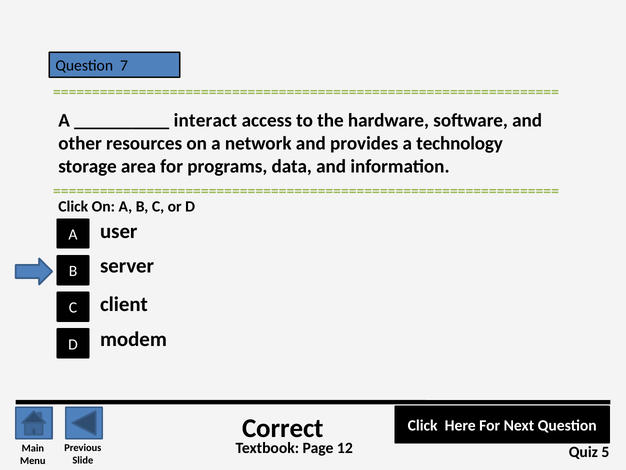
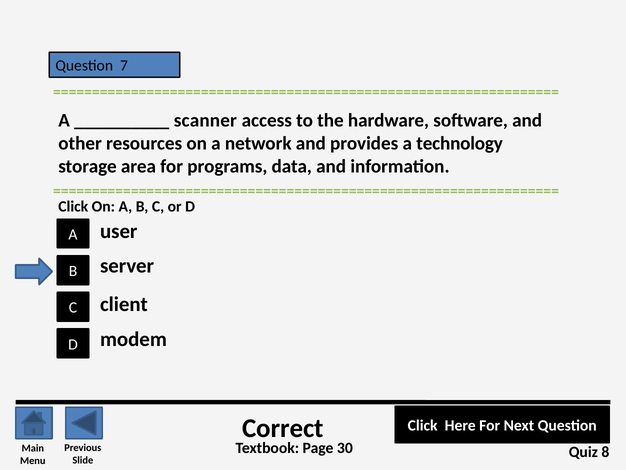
interact: interact -> scanner (205, 120)
12: 12 -> 30 (345, 447)
5: 5 -> 8 (605, 452)
